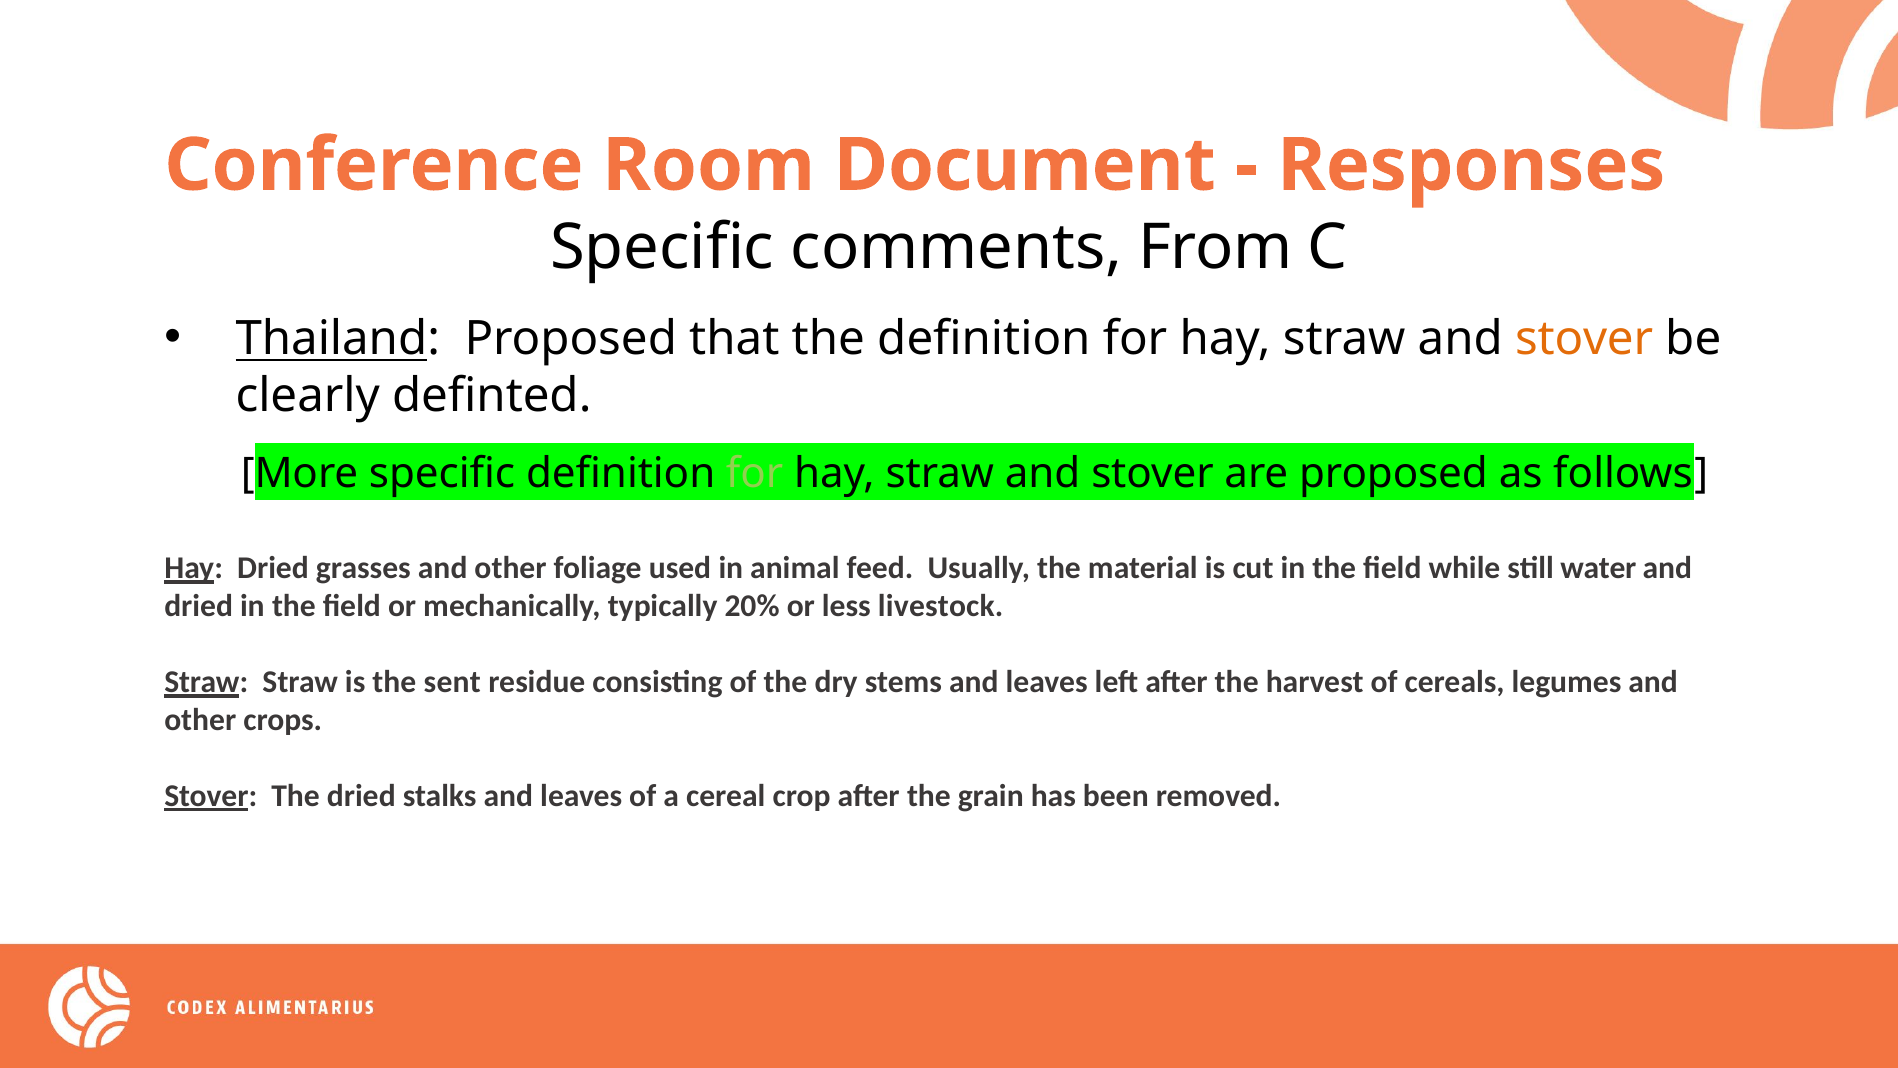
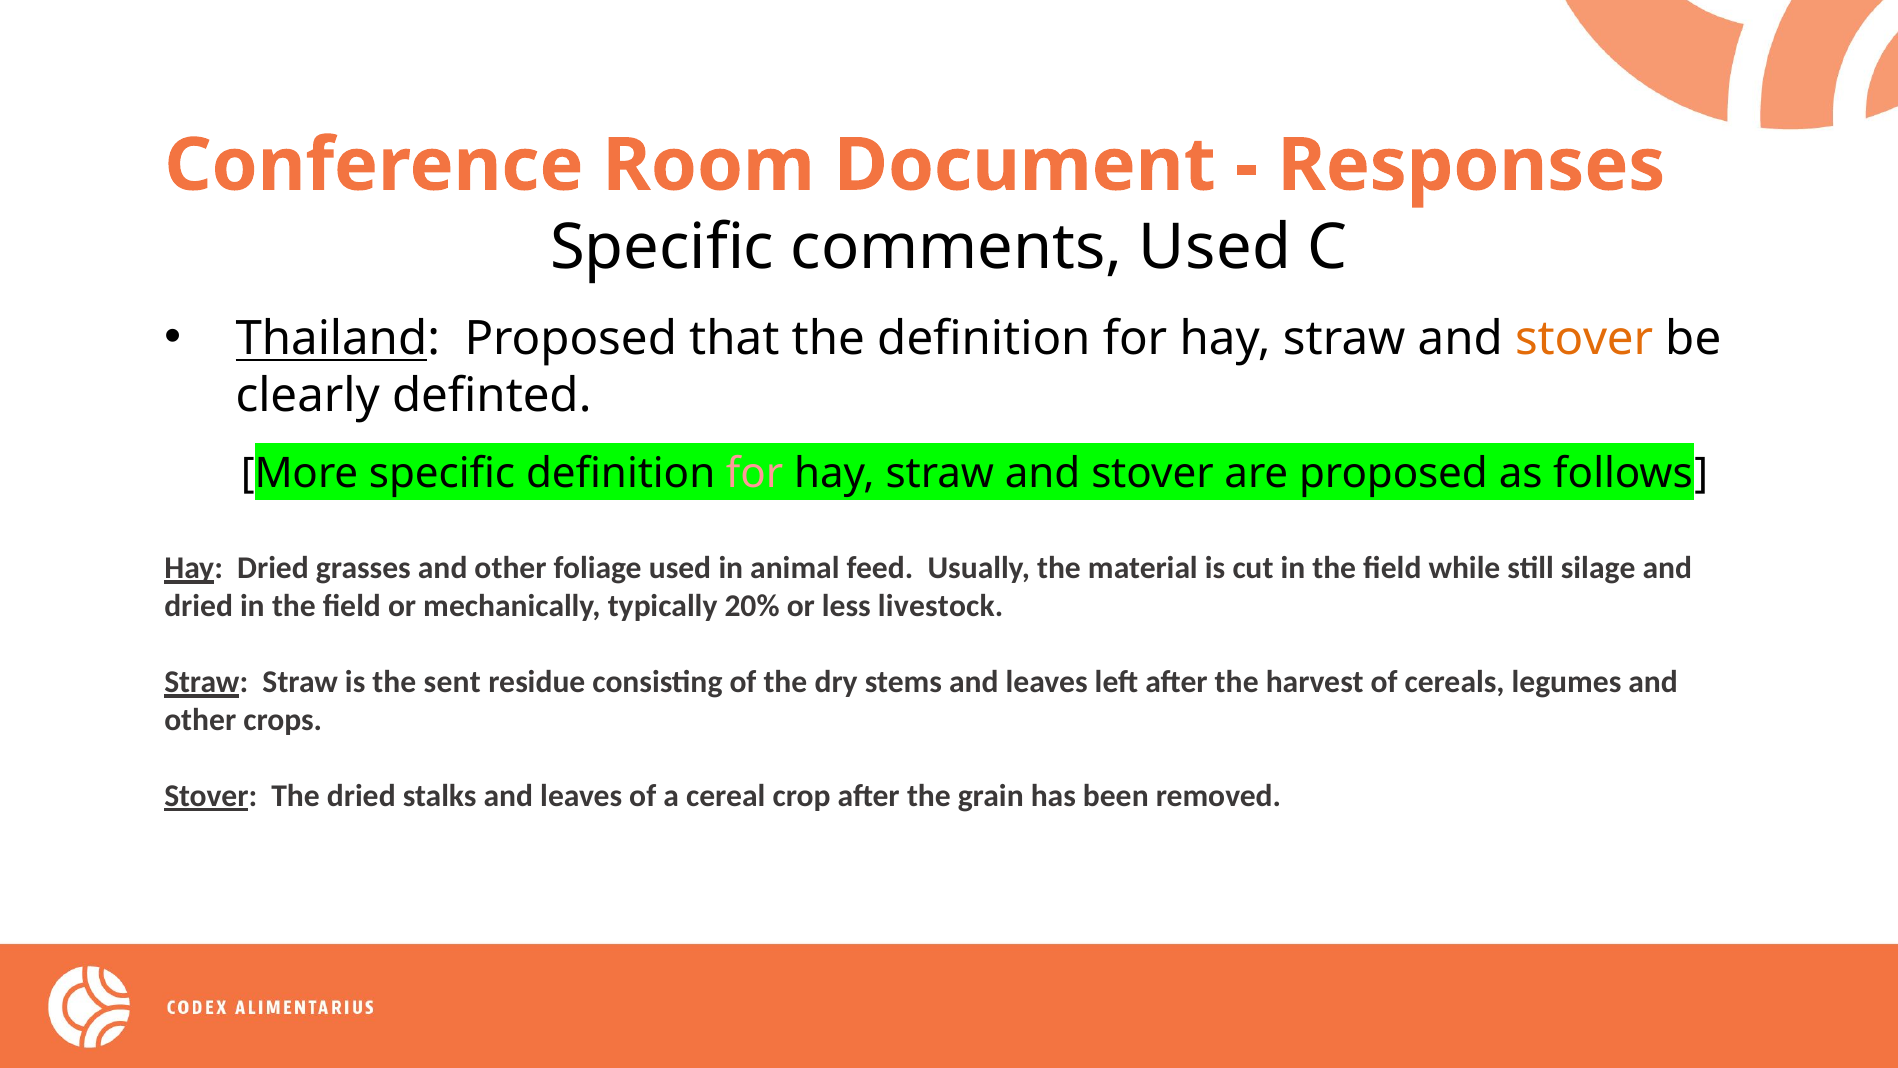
comments From: From -> Used (1215, 248)
for colour: light green -> pink (755, 474)
water: water -> silage (1598, 568)
